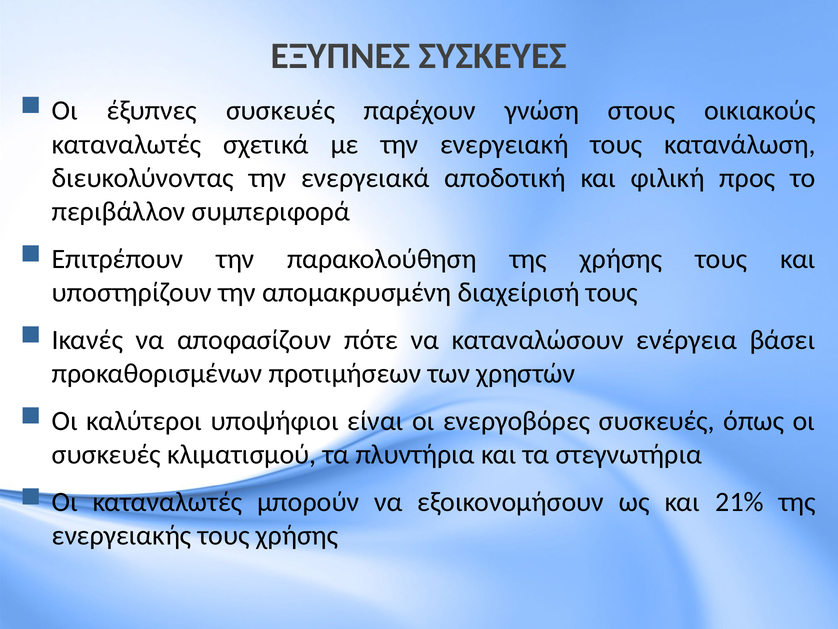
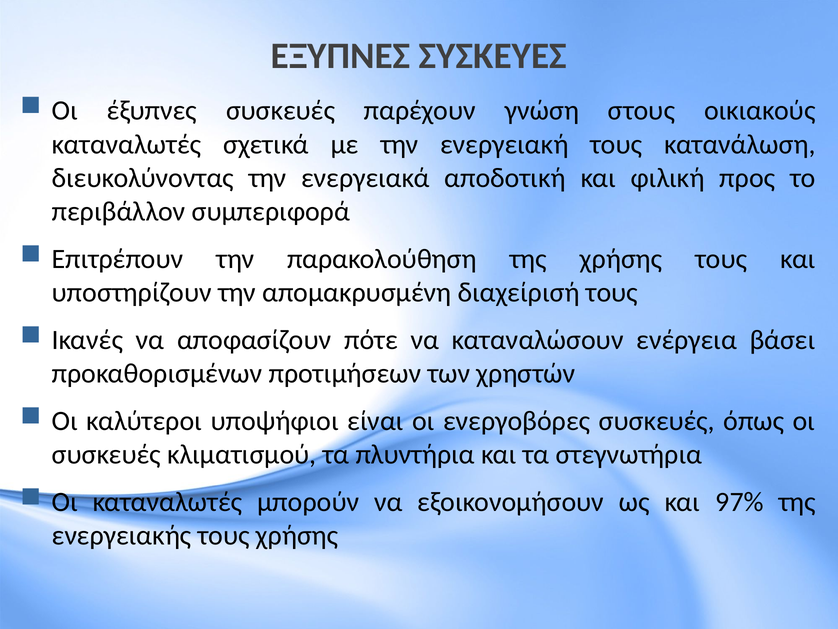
21%: 21% -> 97% (740, 502)
